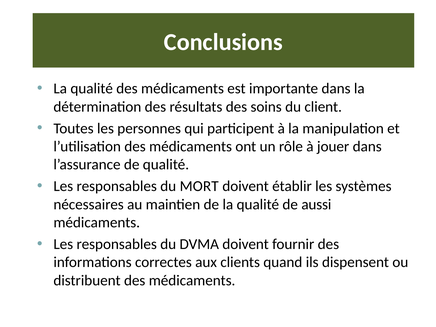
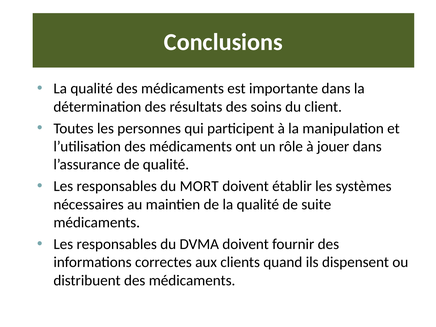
aussi: aussi -> suite (316, 204)
